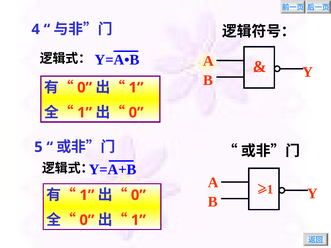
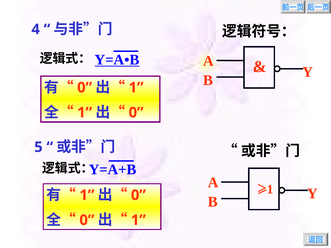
Y=A•B underline: none -> present (117, 60)
